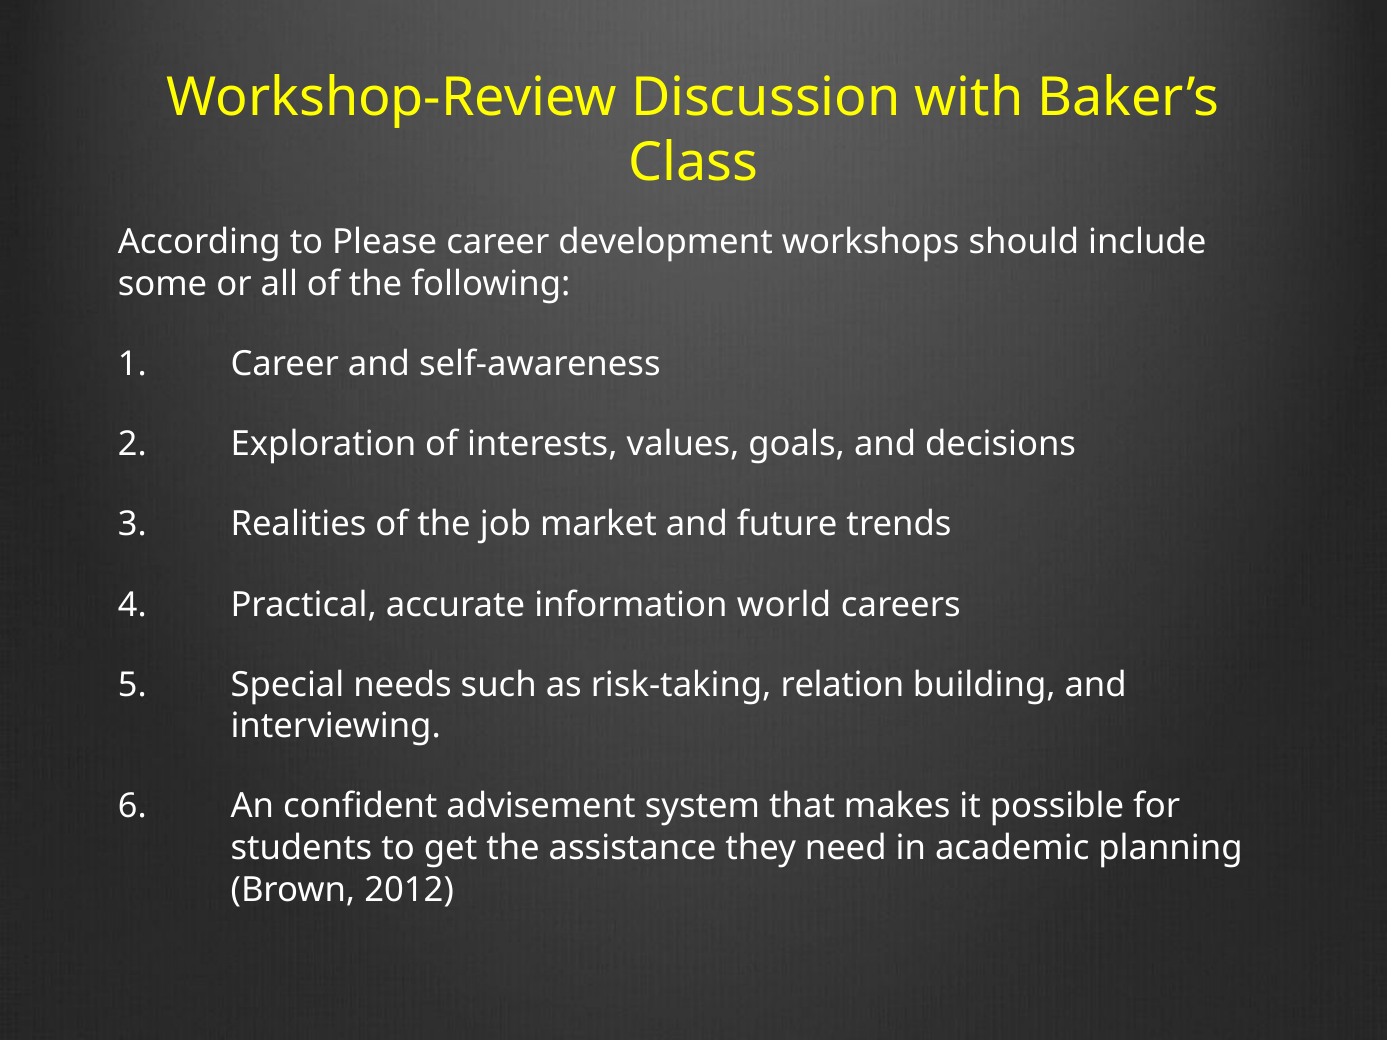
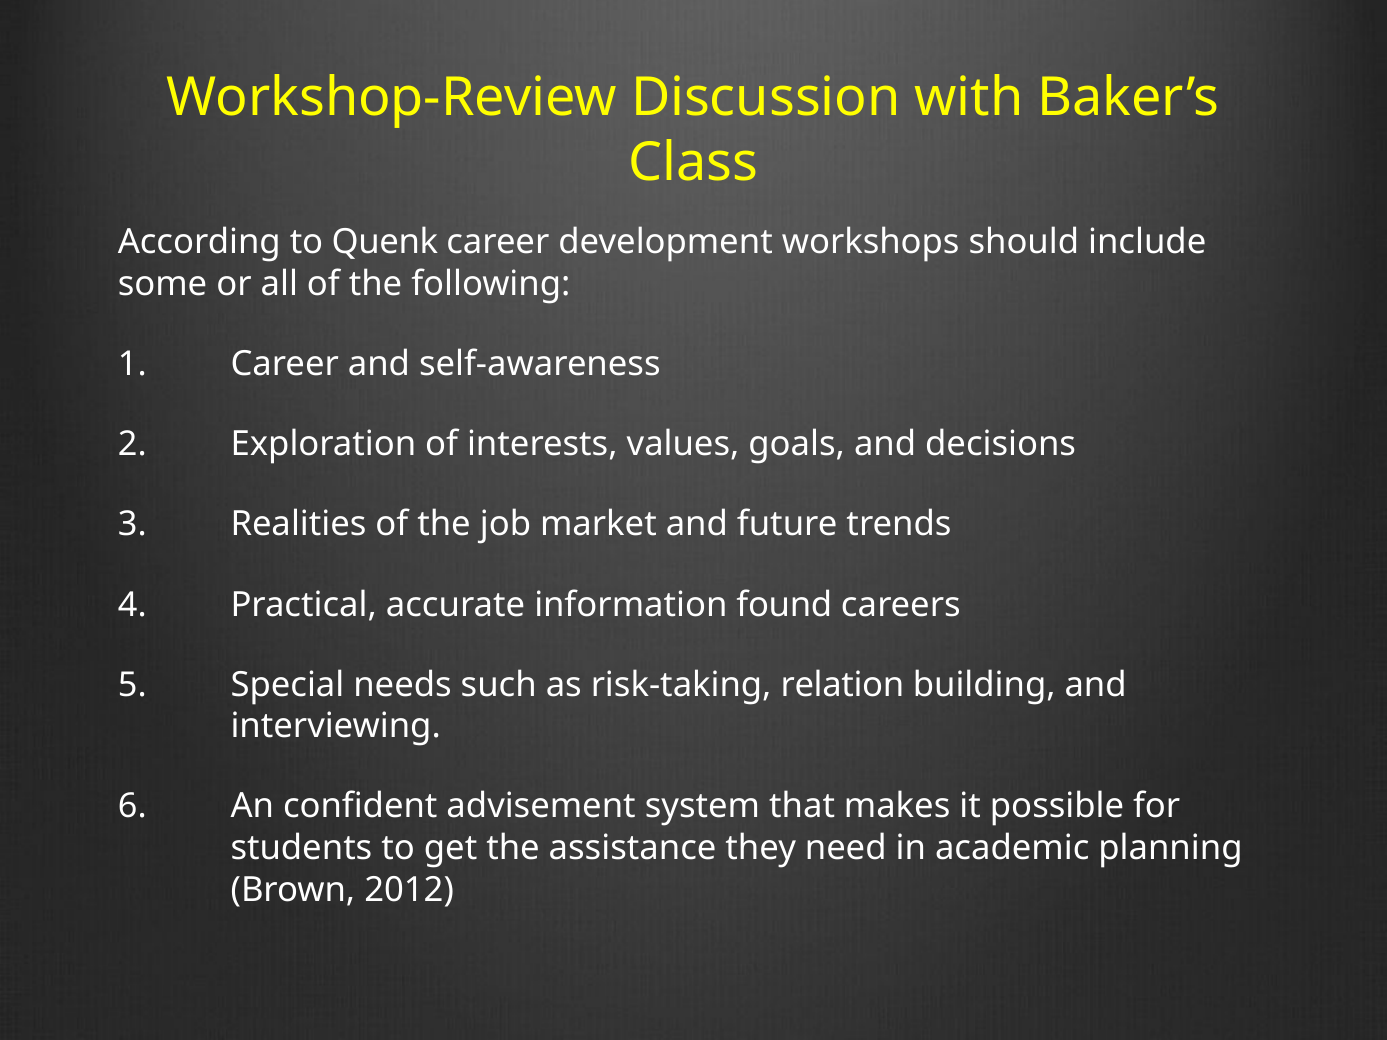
Please: Please -> Quenk (385, 243)
world: world -> found (784, 605)
